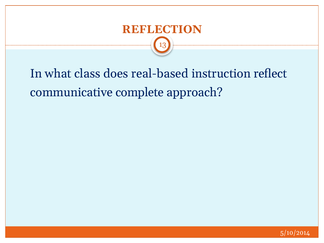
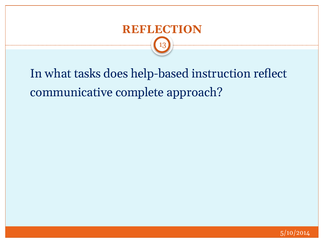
class: class -> tasks (87, 74)
real-based: real-based -> help-based (160, 74)
